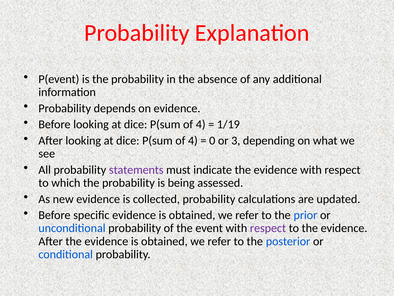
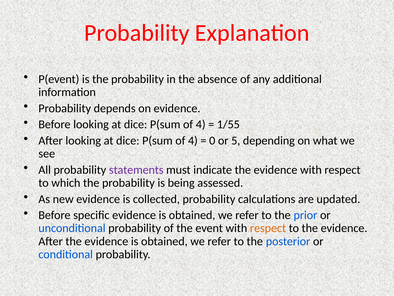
1/19: 1/19 -> 1/55 (228, 124)
3: 3 -> 5 (236, 140)
respect colour: purple -> orange (268, 228)
